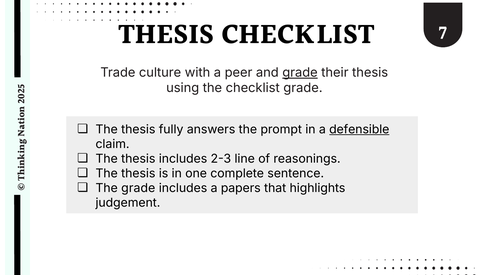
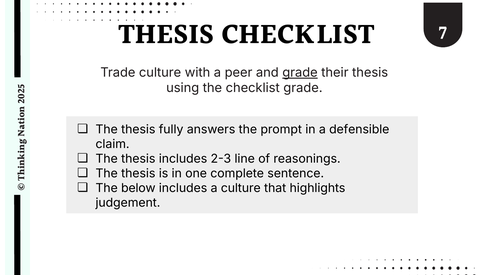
defensible underline: present -> none (359, 129)
The grade: grade -> below (138, 188)
a papers: papers -> culture (241, 188)
